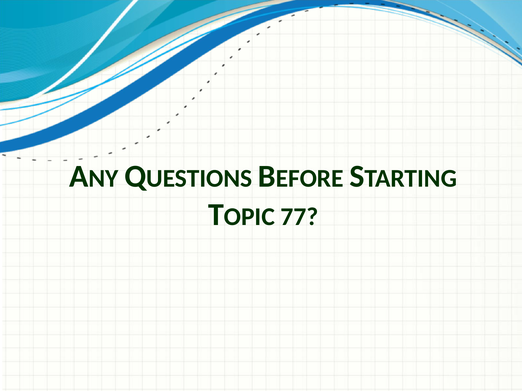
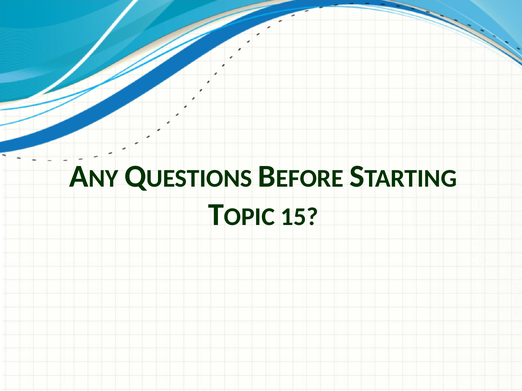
77: 77 -> 15 (299, 217)
